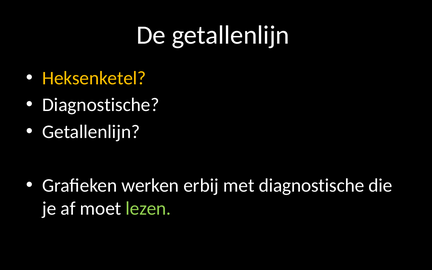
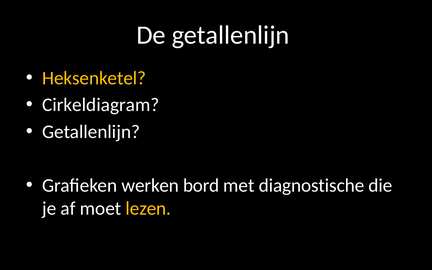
Diagnostische: Diagnostische -> Cirkeldiagram (101, 105)
erbij: erbij -> bord (201, 186)
lezen colour: light green -> yellow (148, 209)
